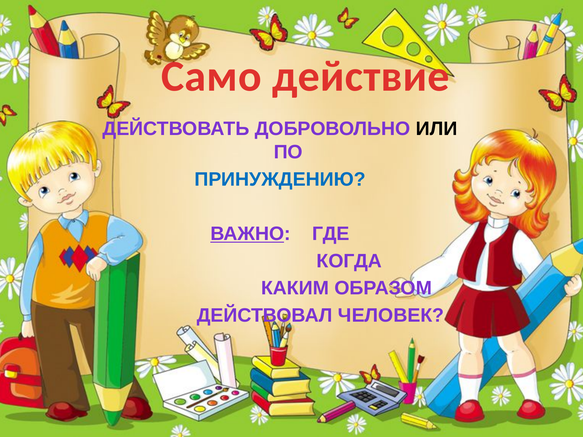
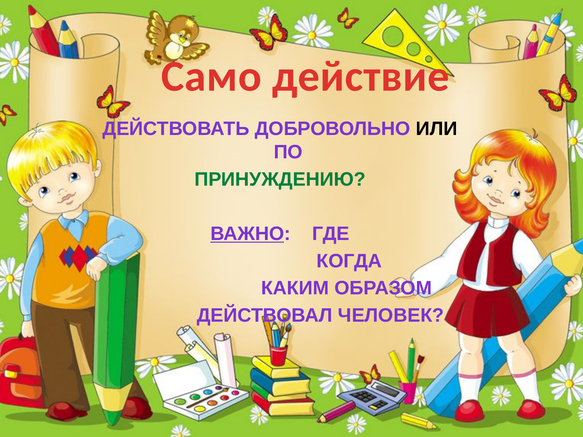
ПРИНУЖДЕНИЮ colour: blue -> green (280, 179)
